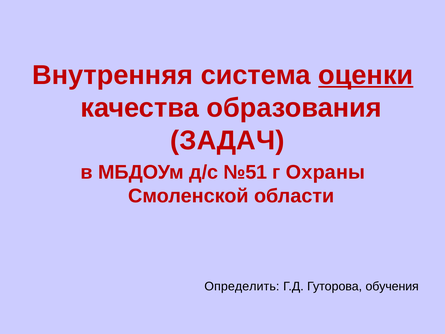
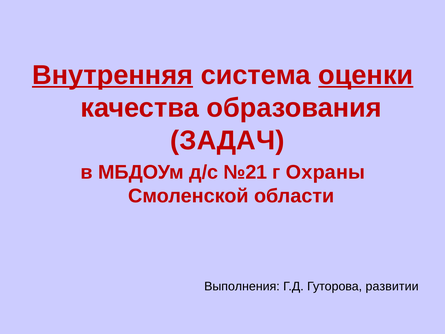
Внутренняя underline: none -> present (113, 75)
№51: №51 -> №21 (245, 172)
Определить: Определить -> Выполнения (242, 286)
обучения: обучения -> развитии (392, 286)
